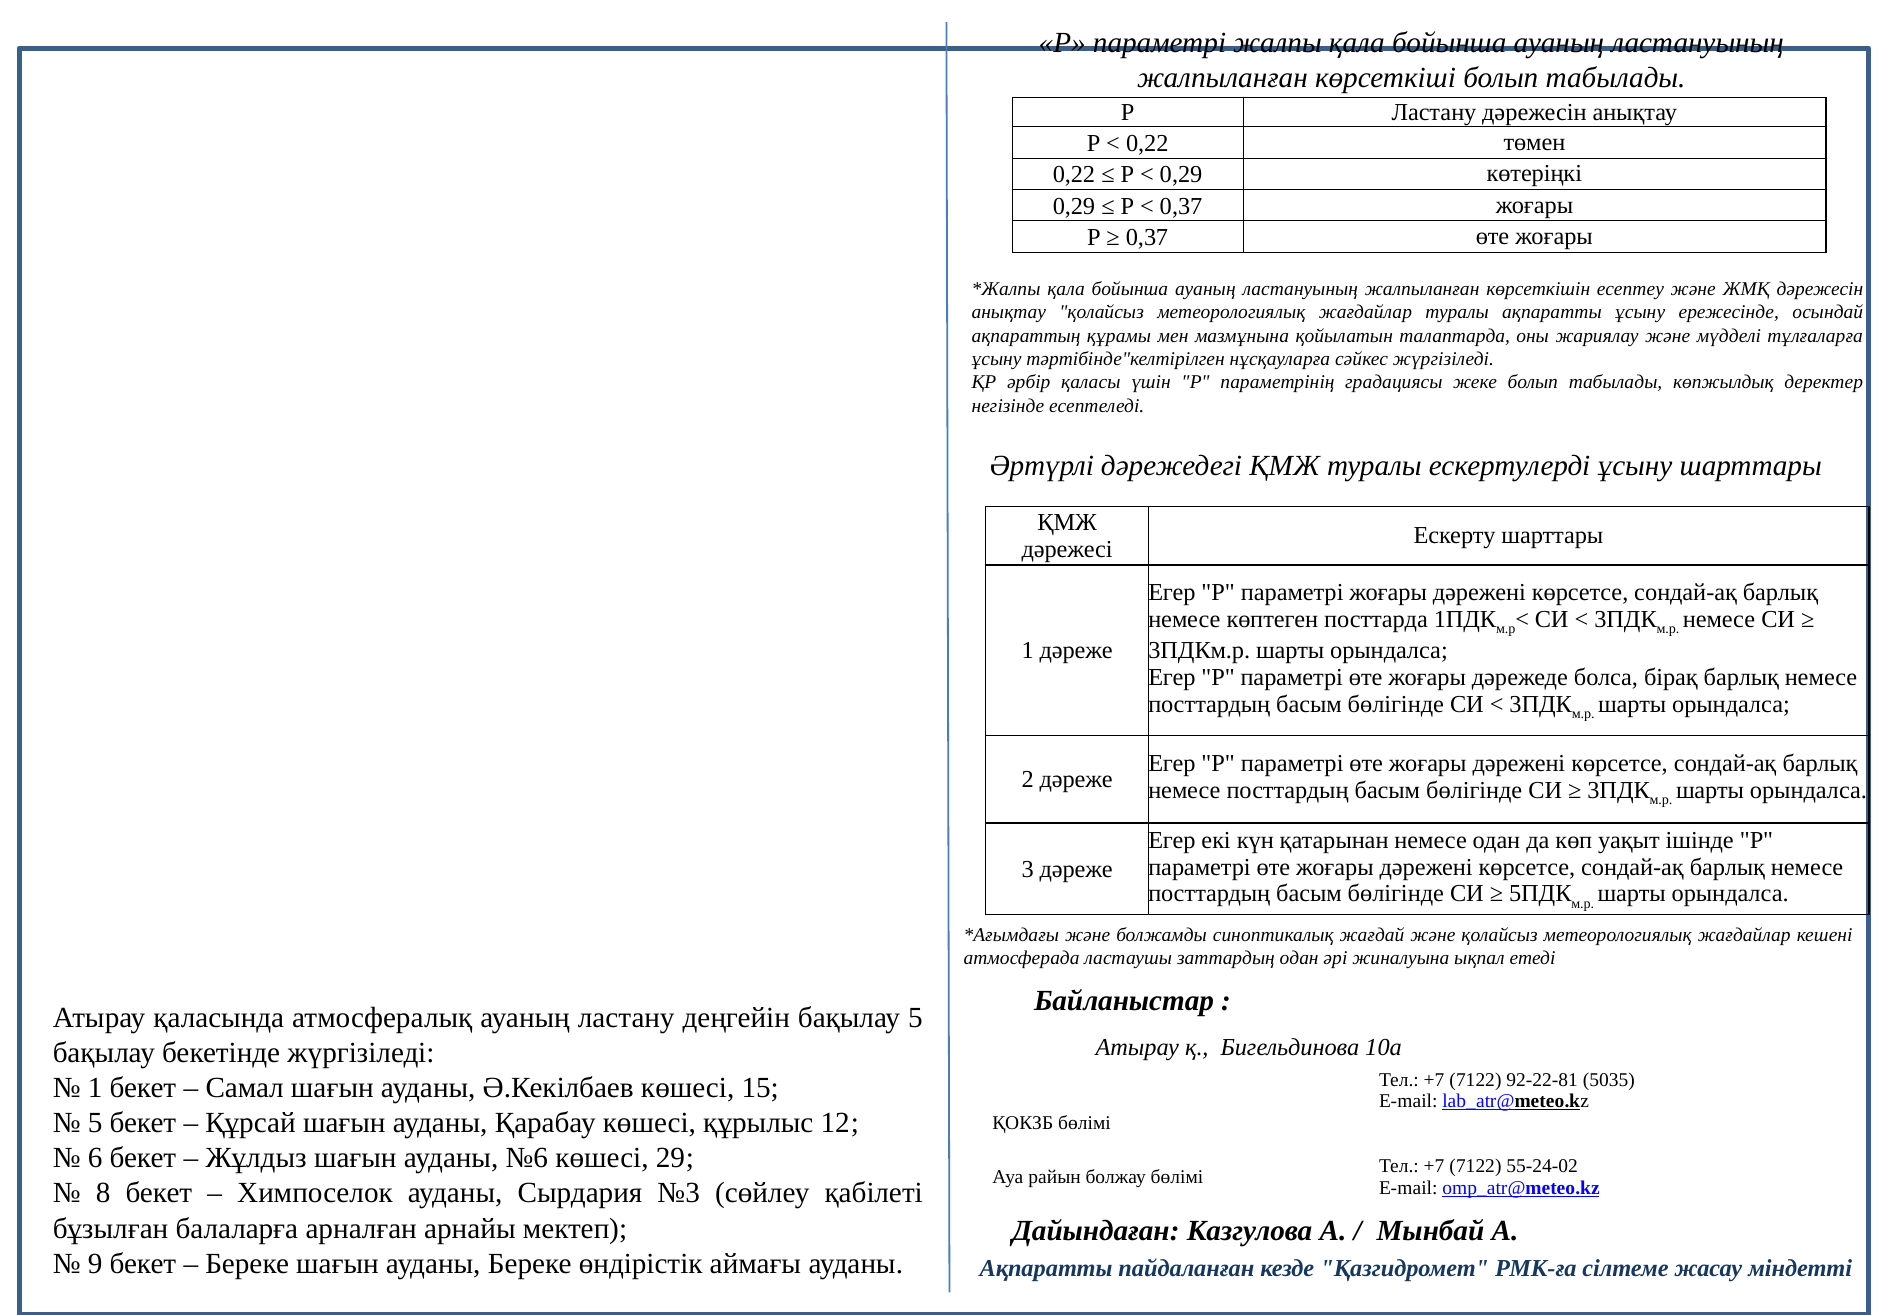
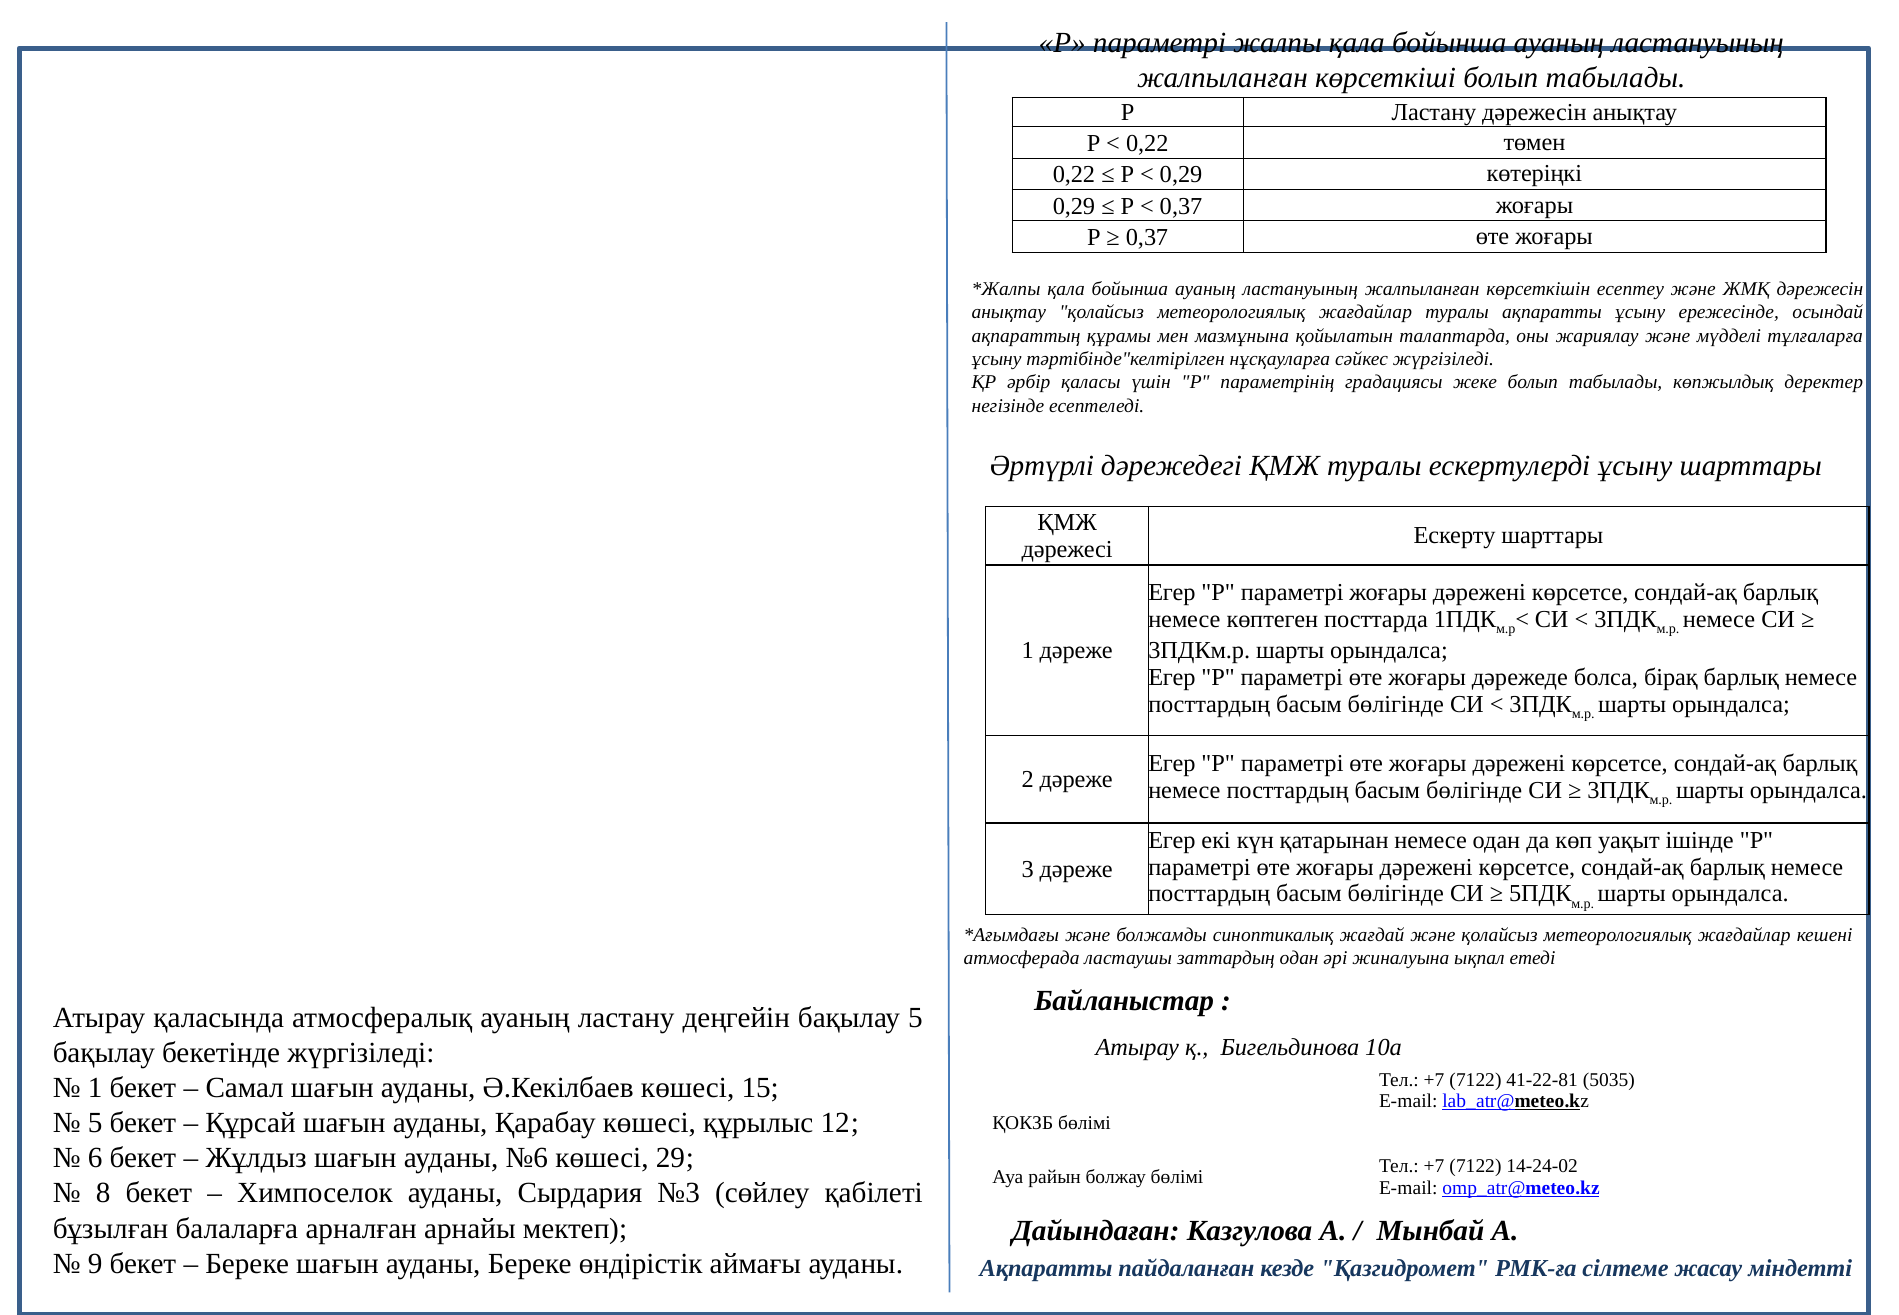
92-22-81: 92-22-81 -> 41-22-81 (1542, 1079)
55-24-02: 55-24-02 -> 14-24-02 (1542, 1166)
